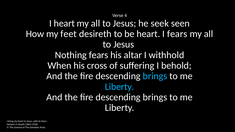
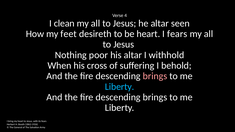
I heart: heart -> clean (64, 23)
he seek: seek -> altar (160, 23)
Nothing fears: fears -> poor (99, 55)
brings colour: light blue -> pink (155, 76)
